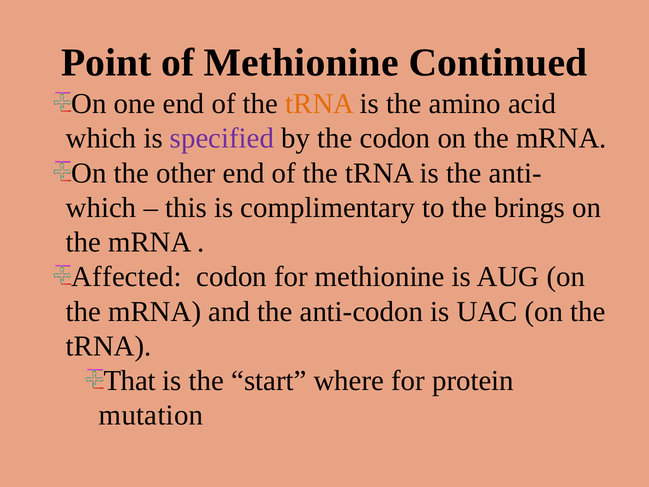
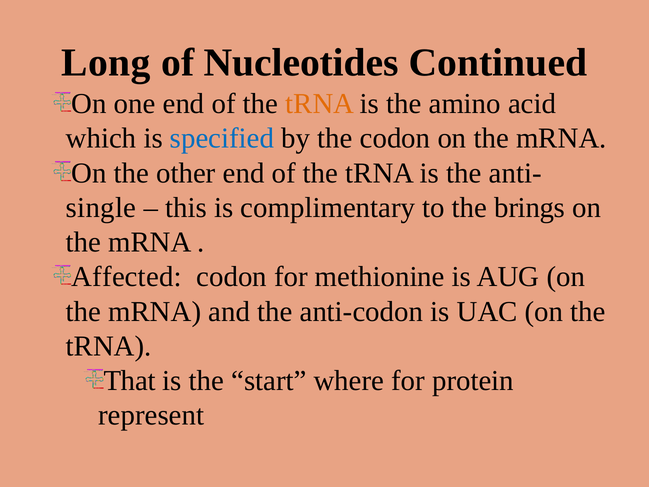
Point: Point -> Long (106, 63)
of Methionine: Methionine -> Nucleotides (301, 63)
specified colour: purple -> blue (222, 138)
which: which -> single (101, 208)
mutation: mutation -> represent (151, 415)
